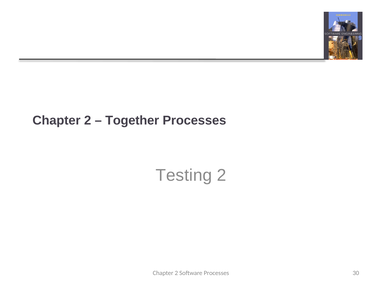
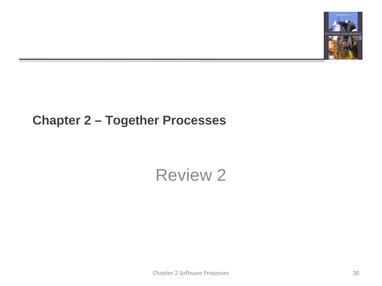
Testing: Testing -> Review (184, 176)
